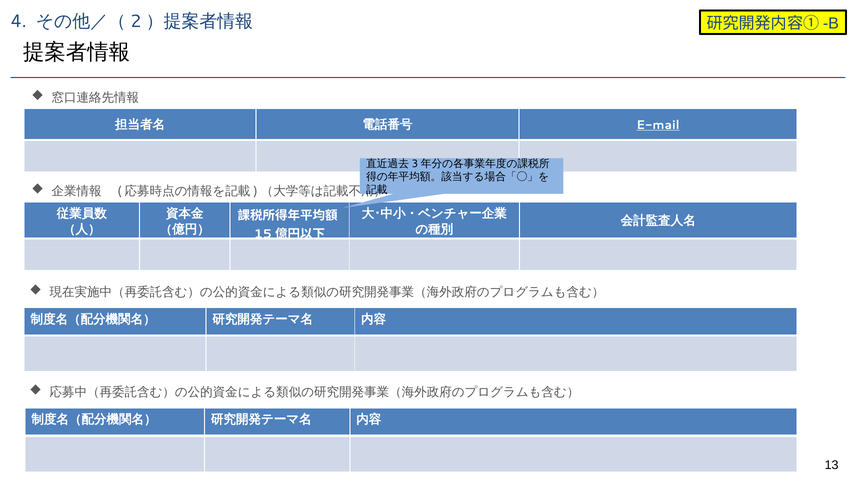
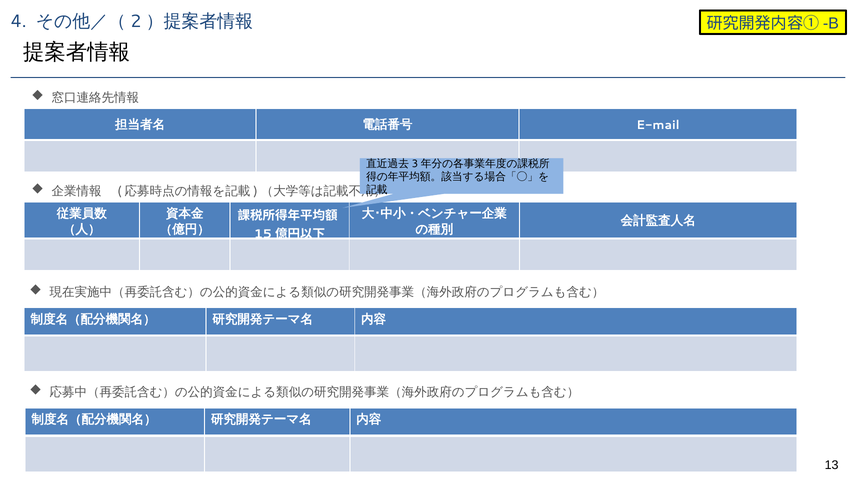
E-mail underline: present -> none (658, 125)
